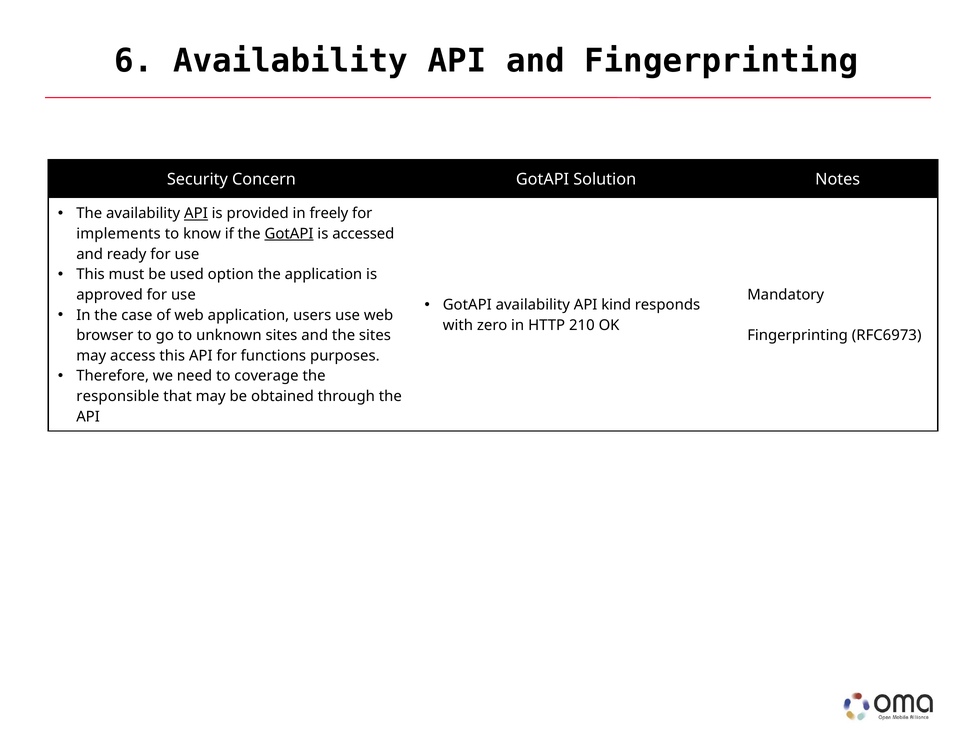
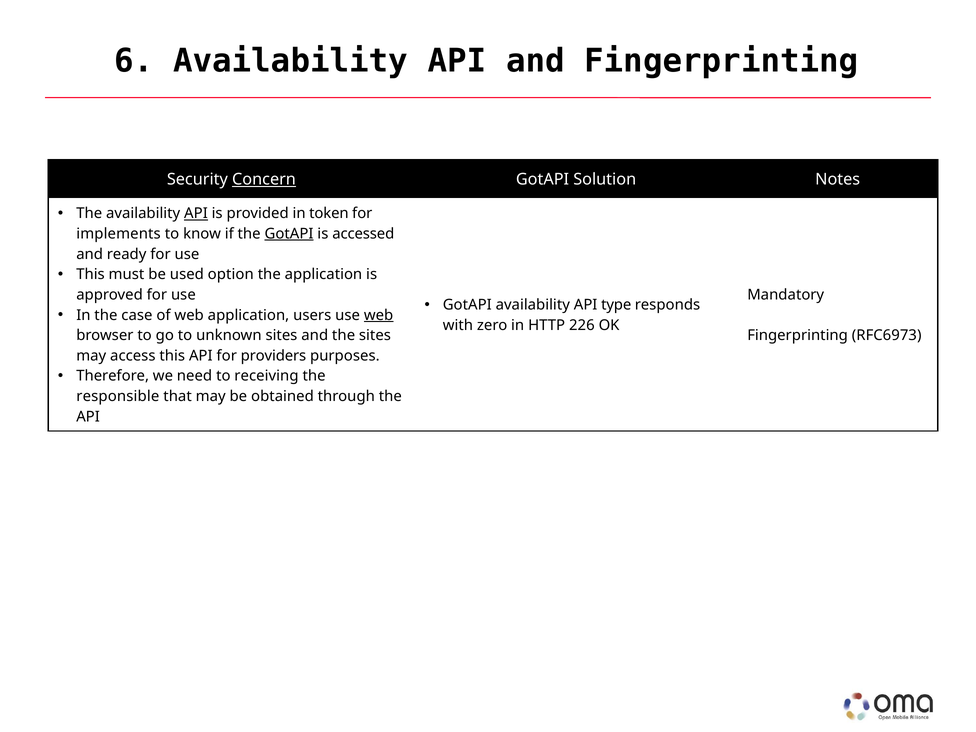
Concern underline: none -> present (264, 180)
freely: freely -> token (329, 213)
kind: kind -> type (616, 305)
web underline: none -> present (379, 315)
210: 210 -> 226 (582, 325)
functions: functions -> providers (273, 356)
coverage: coverage -> receiving (266, 376)
